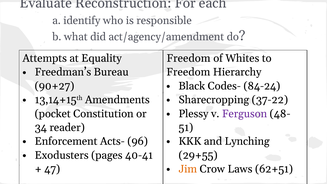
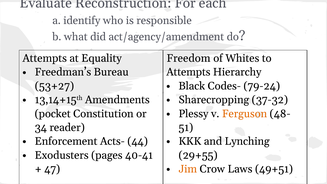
Freedom: Freedom -> Attempts (188, 72)
84-24: 84-24 -> 79-24 (262, 86)
90+27: 90+27 -> 53+27 (54, 86)
37-22: 37-22 -> 37-32 (270, 100)
Ferguson colour: purple -> orange (245, 114)
96: 96 -> 44 (138, 141)
62+51: 62+51 -> 49+51 (274, 169)
